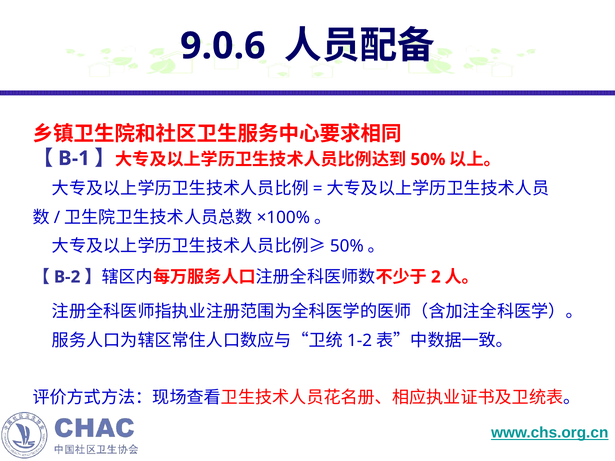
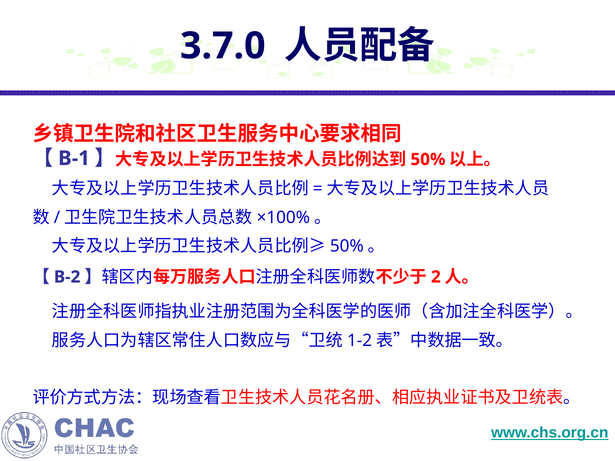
9.0.6: 9.0.6 -> 3.7.0 (223, 46)
